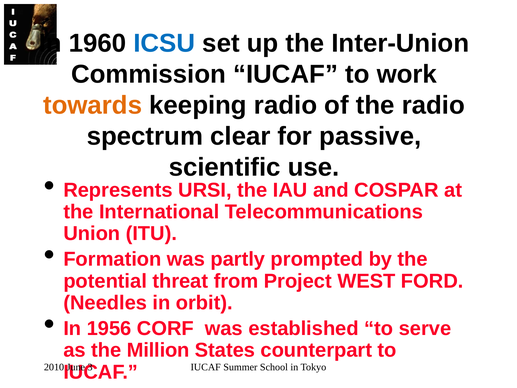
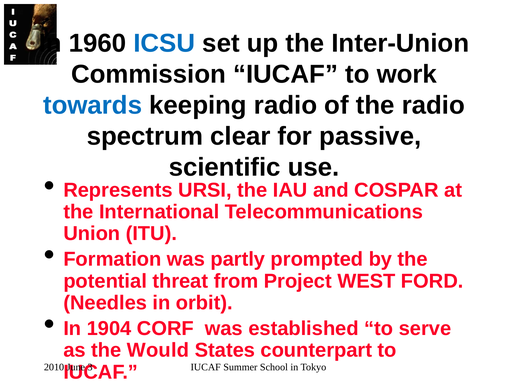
towards colour: orange -> blue (93, 105)
1956: 1956 -> 1904 (109, 328)
Million: Million -> Would (158, 350)
